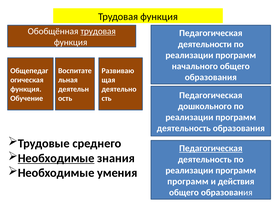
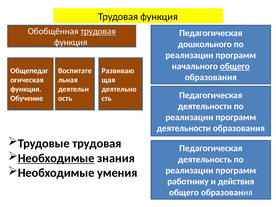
деятельности: деятельности -> дошкольного (205, 44)
общего underline: none -> present (235, 66)
дошкольного: дошкольного -> деятельности (205, 106)
деятельность: деятельность -> деятельности (184, 128)
Трудовые среднего: среднего -> трудовая (97, 144)
Педагогическая underline: present -> none (211, 148)
программ: программ -> работнику (188, 181)
